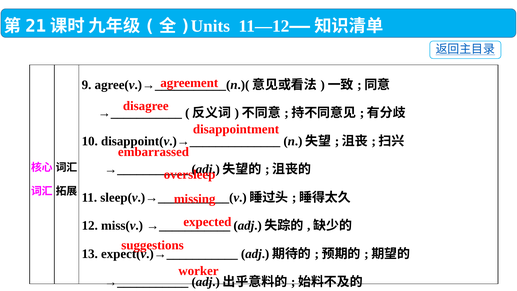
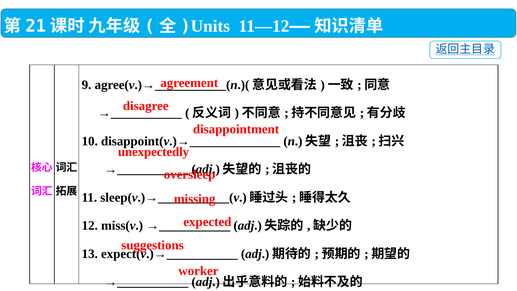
embarrassed: embarrassed -> unexpectedly (154, 152)
